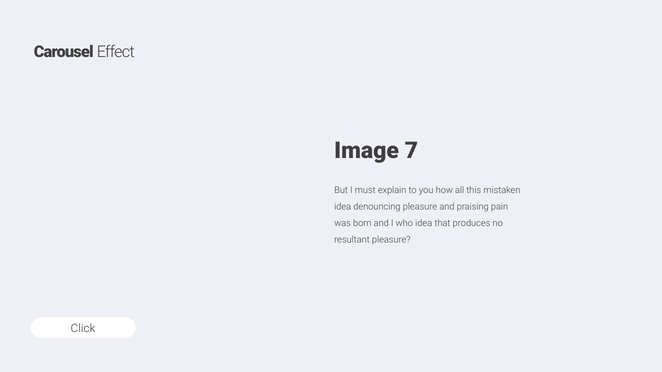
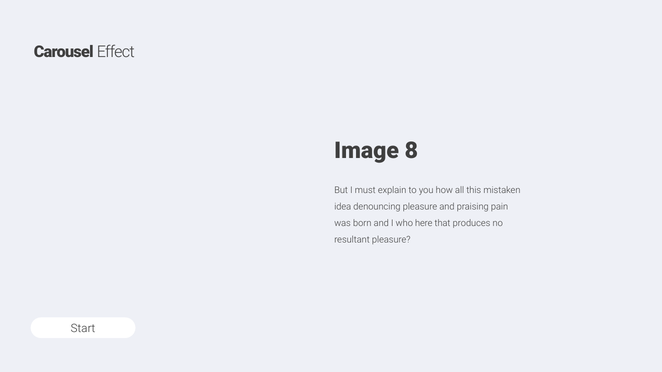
7: 7 -> 8 (411, 151)
who idea: idea -> here (424, 224)
Click: Click -> Start (83, 329)
